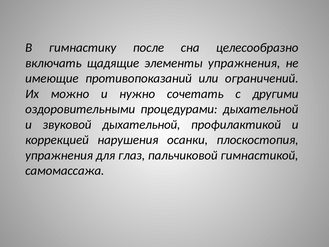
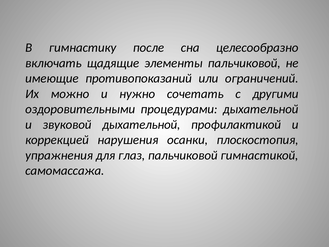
элементы упражнения: упражнения -> пальчиковой (244, 63)
